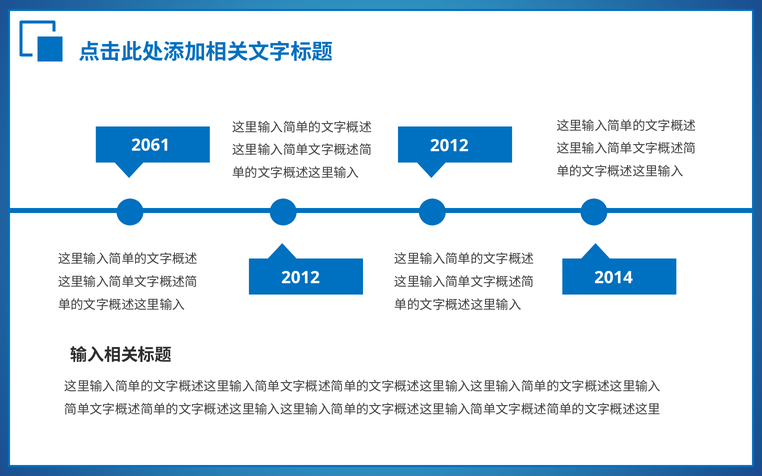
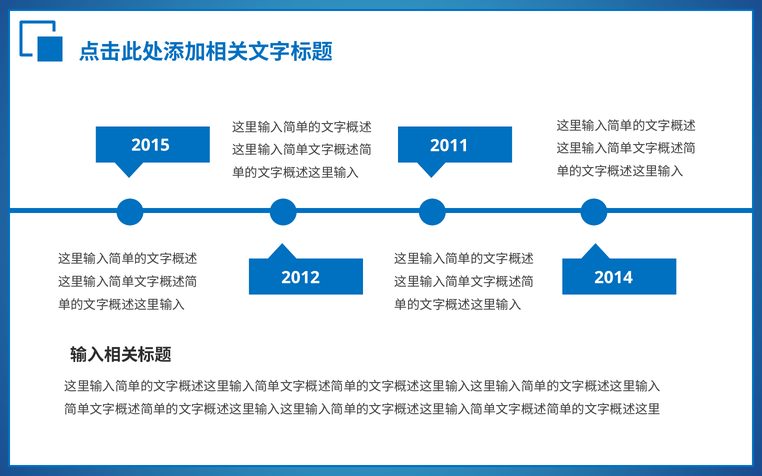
2061: 2061 -> 2015 (151, 145)
2012: 2012 -> 2011 (449, 146)
